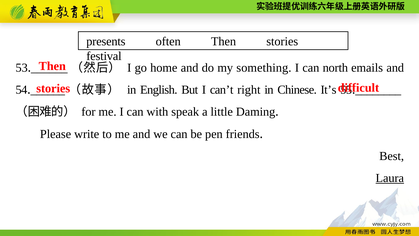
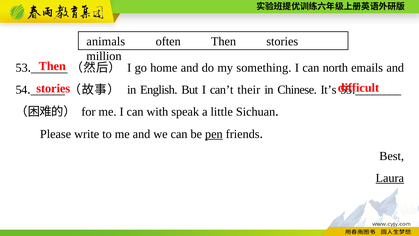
presents: presents -> animals (106, 41)
festival: festival -> million (104, 56)
right: right -> their (249, 90)
Daming: Daming -> Sichuan (256, 112)
pen underline: none -> present (214, 134)
